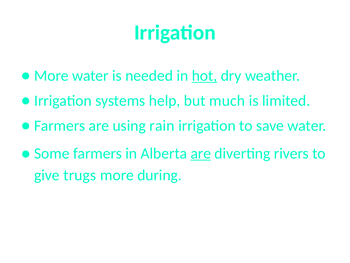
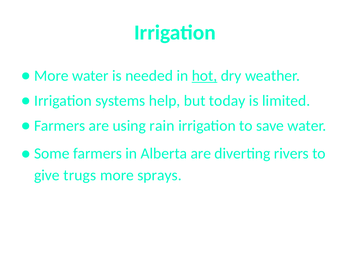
much: much -> today (227, 100)
are underline: present -> none (201, 153)
during: during -> sprays (160, 175)
